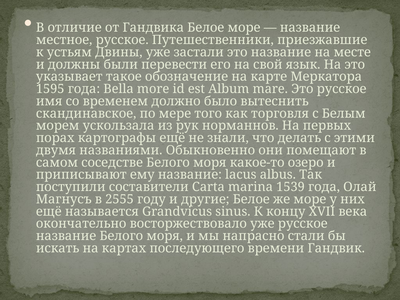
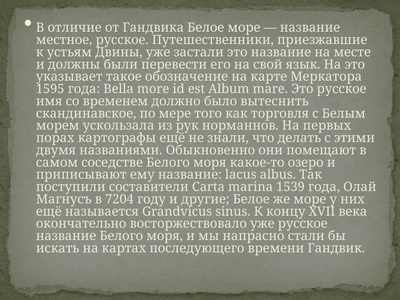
2555: 2555 -> 7204 (120, 199)
